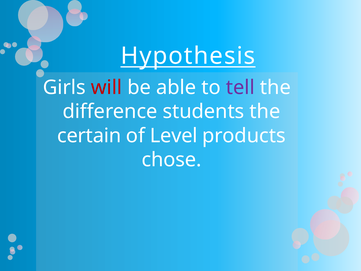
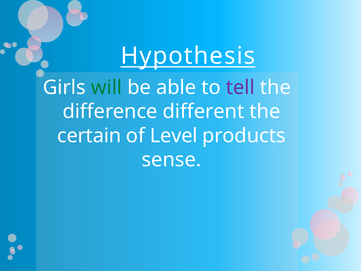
will colour: red -> green (106, 87)
students: students -> different (203, 112)
chose: chose -> sense (171, 160)
